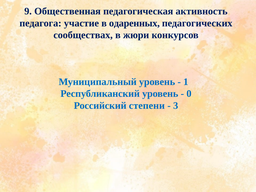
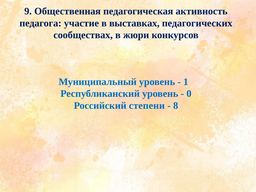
одаренных: одаренных -> выставках (134, 23)
3: 3 -> 8 (176, 106)
